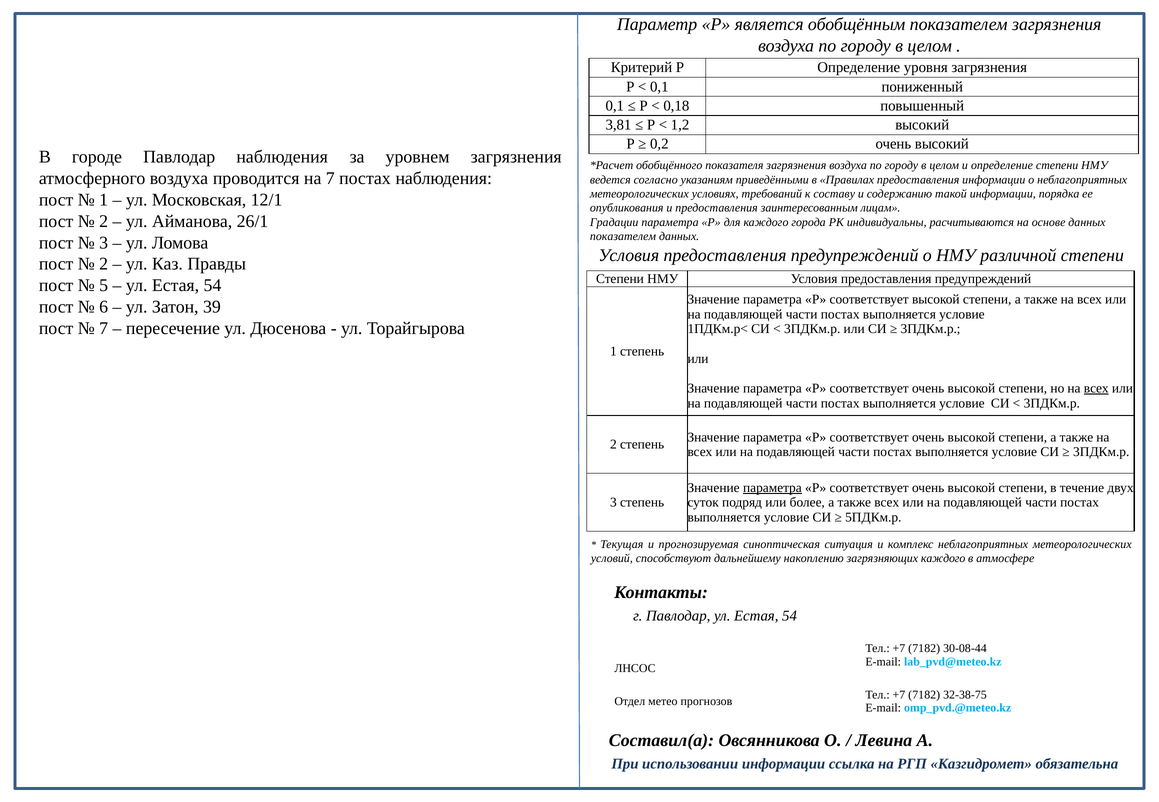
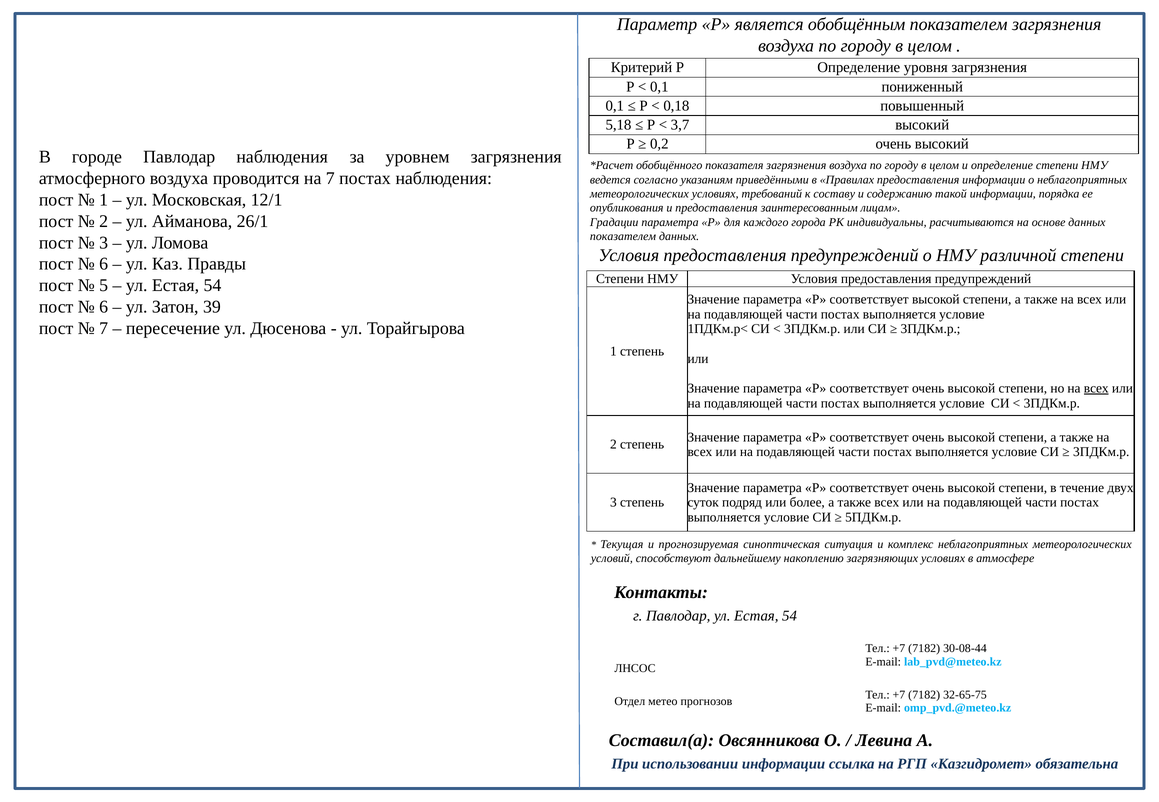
3,81: 3,81 -> 5,18 (618, 125)
1,2: 1,2 -> 3,7 (680, 125)
2: 2 -> 6 (104, 264)
параметра underline: present -> none (772, 488)
загрязняющих каждого: каждого -> условиях (943, 559)
32-38-75: 32-38-75 -> 32-65-75 (965, 695)
